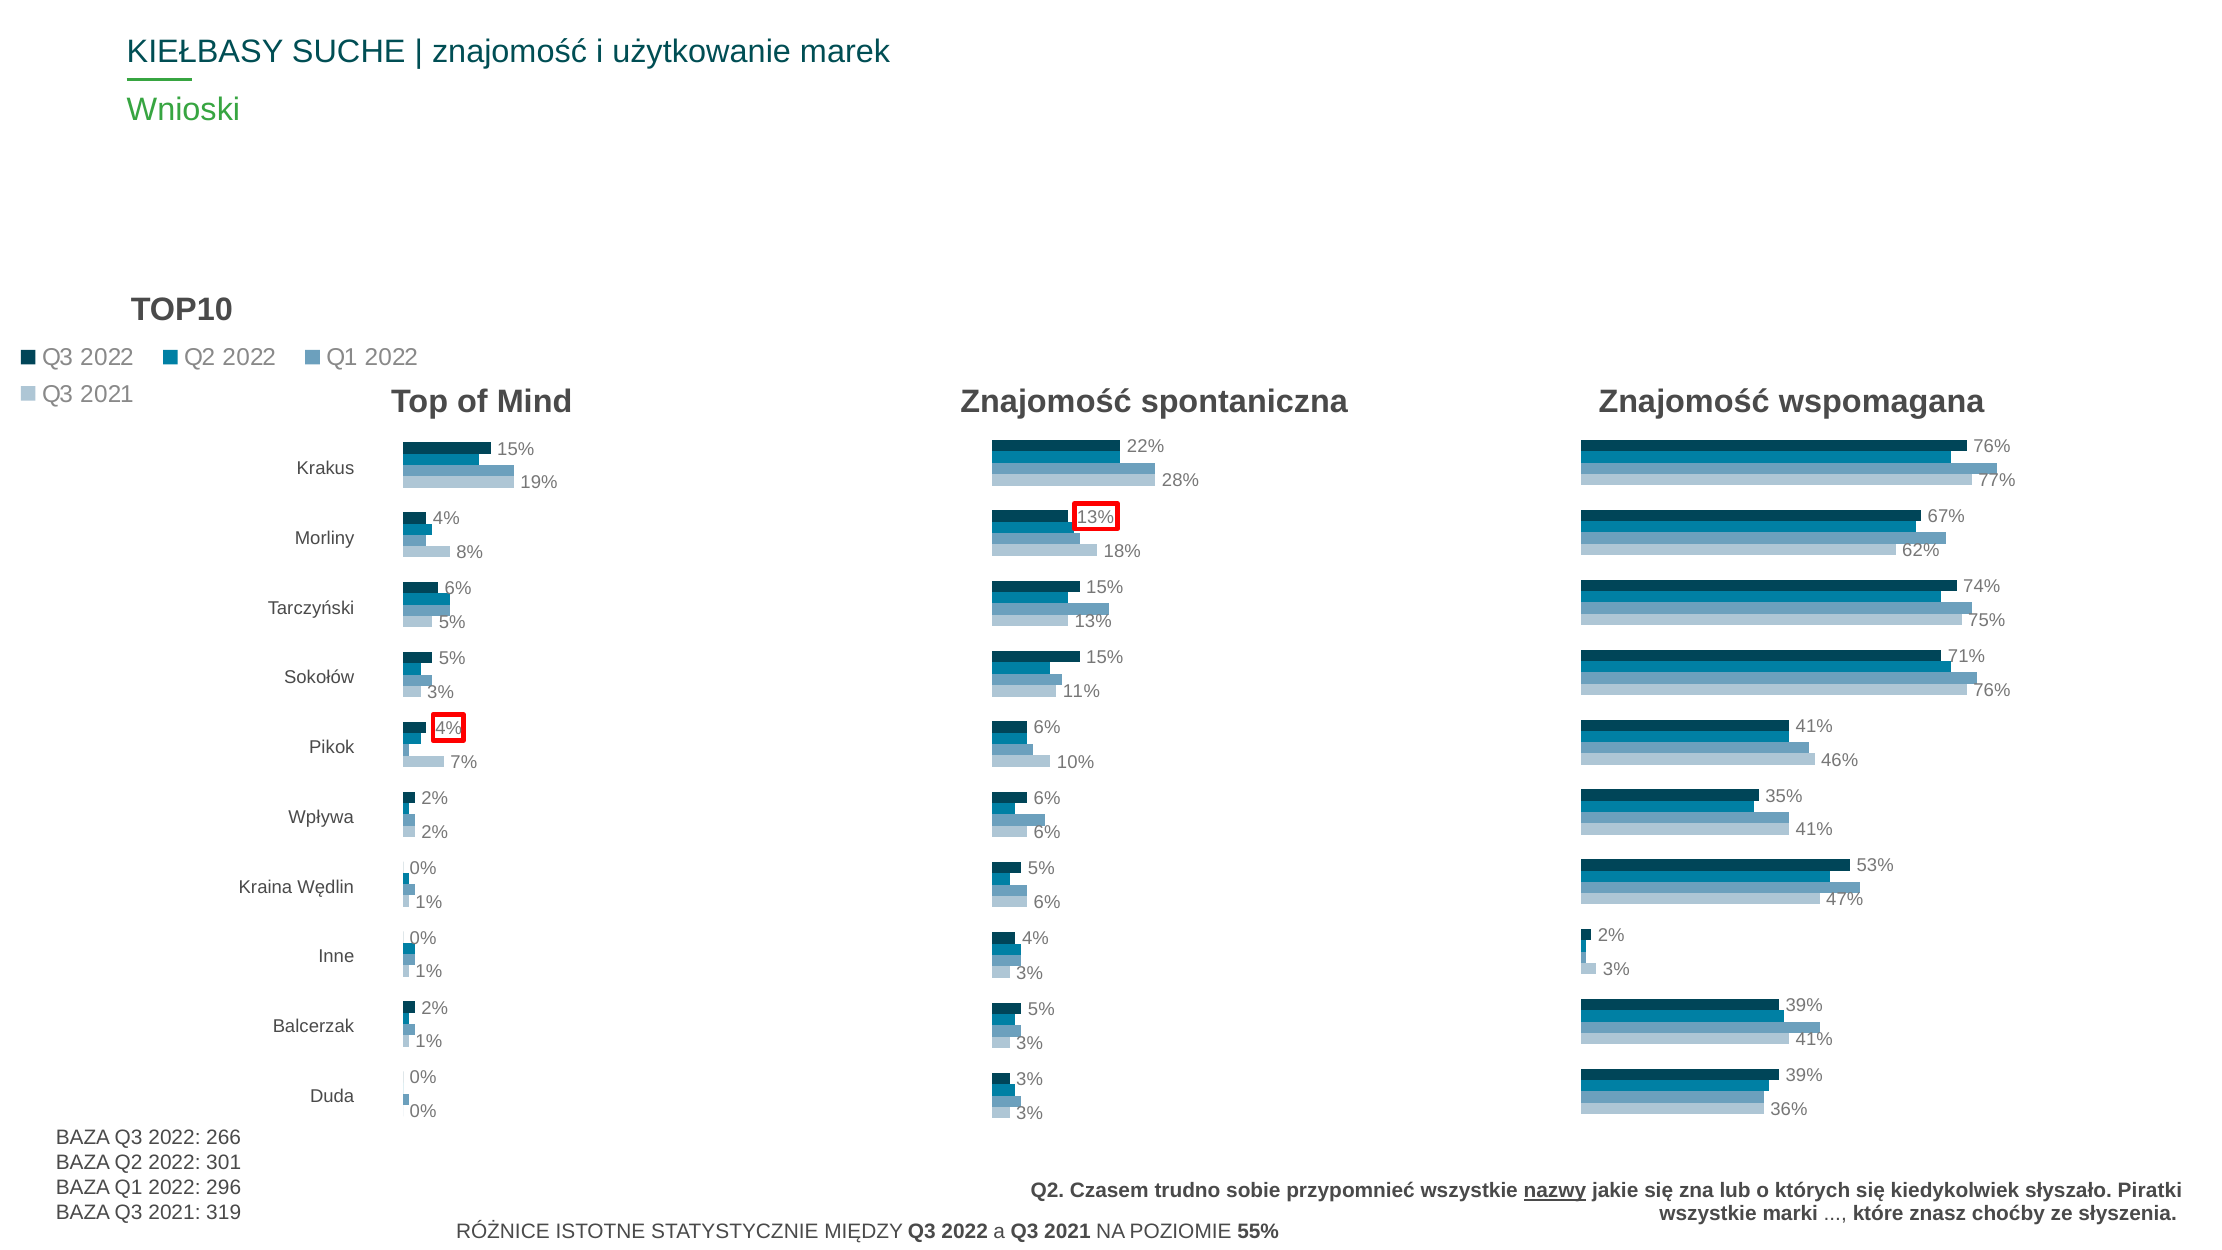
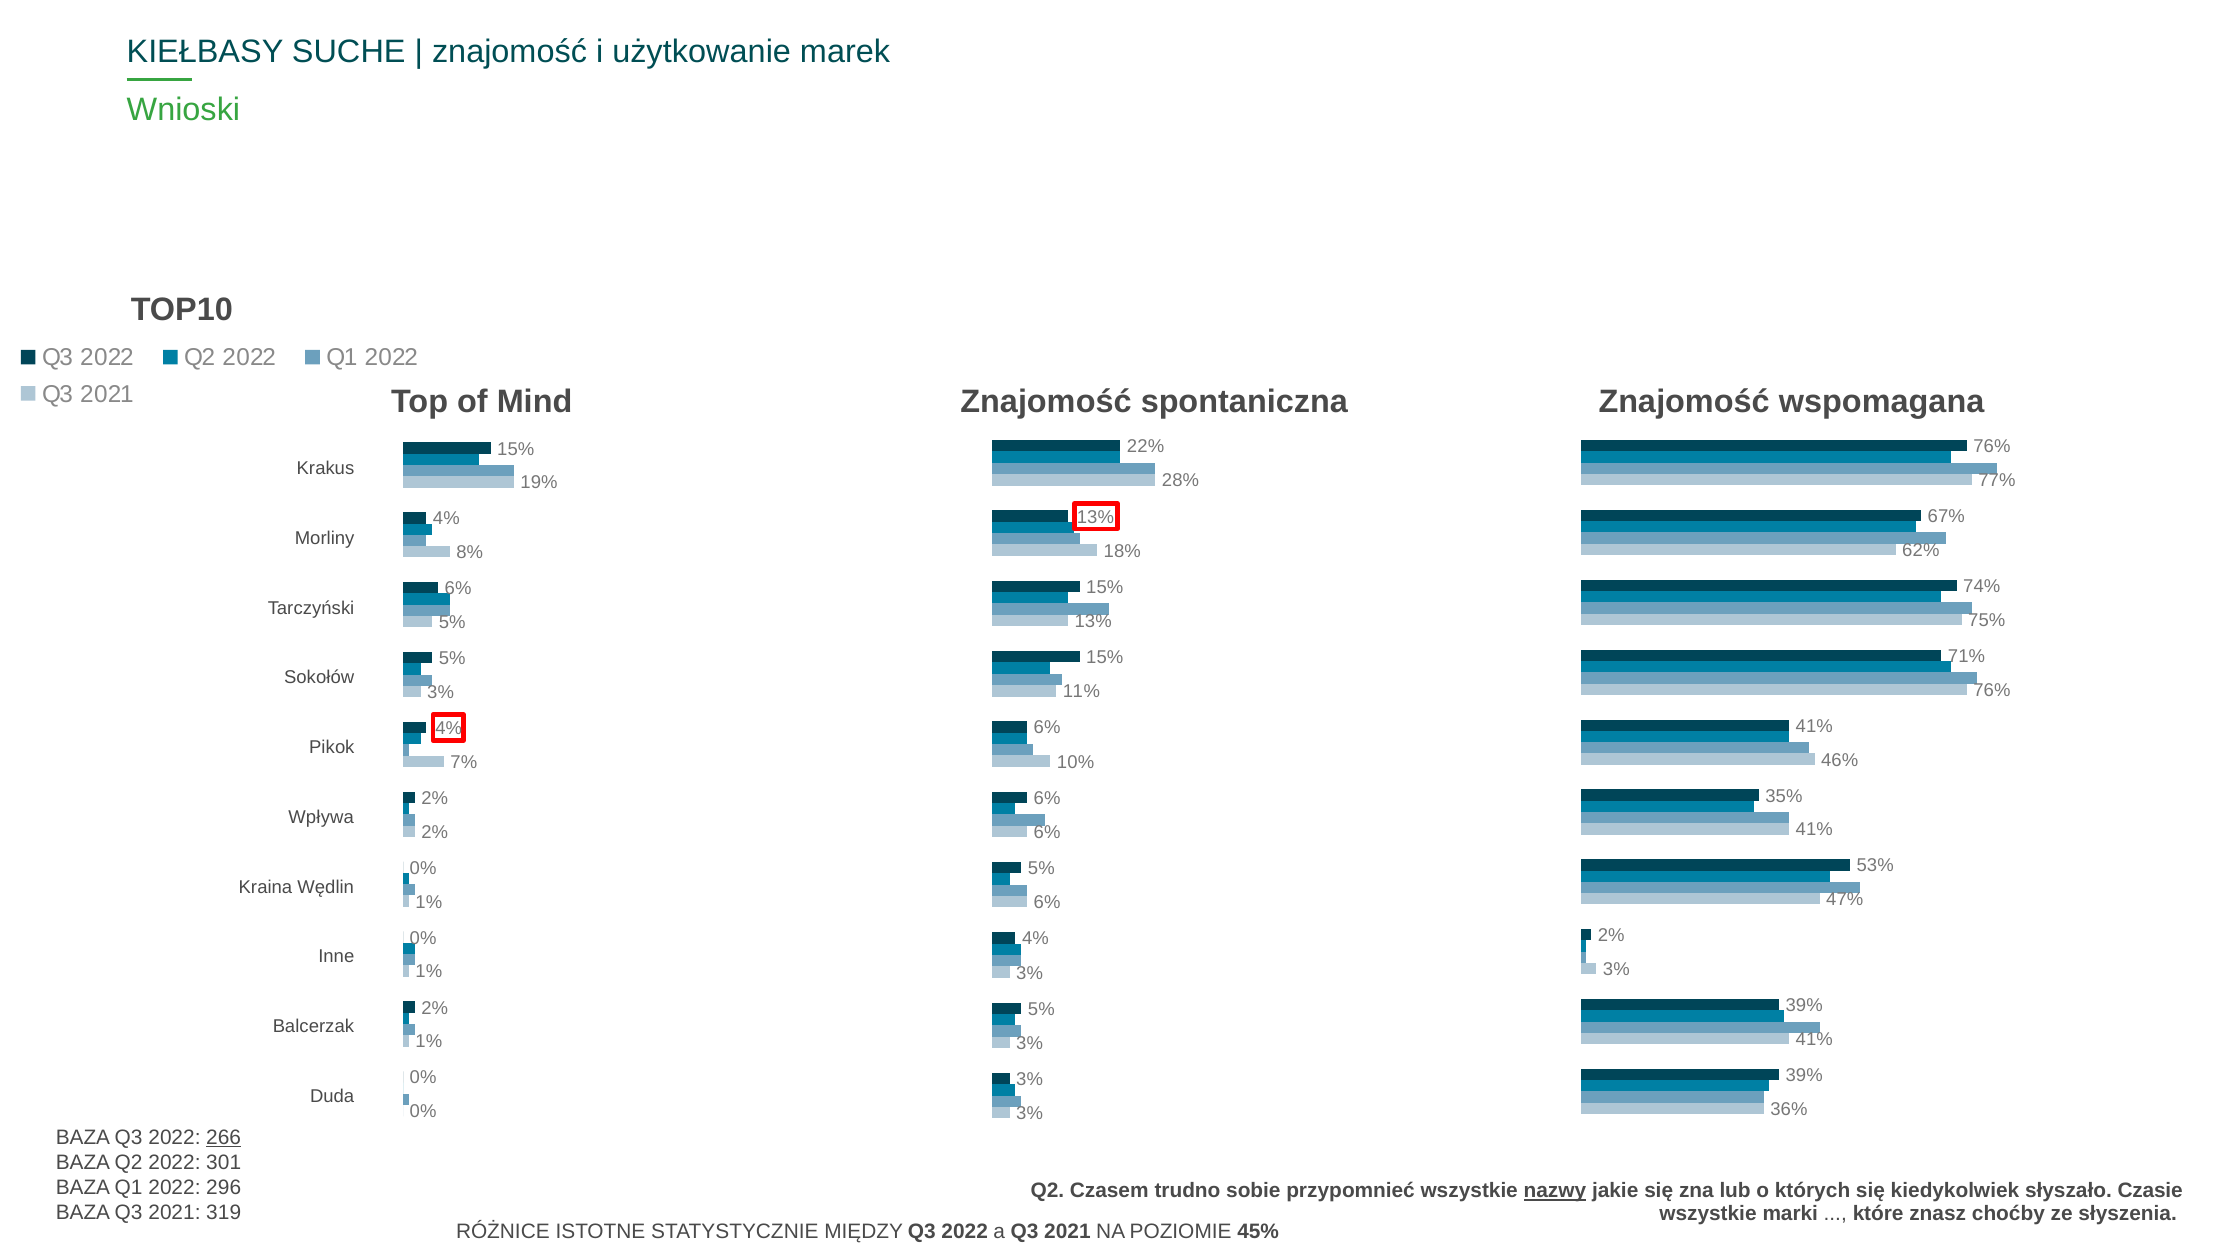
266 underline: none -> present (224, 1137)
Piratki: Piratki -> Czasie (2150, 1191)
55%: 55% -> 45% (1258, 1232)
